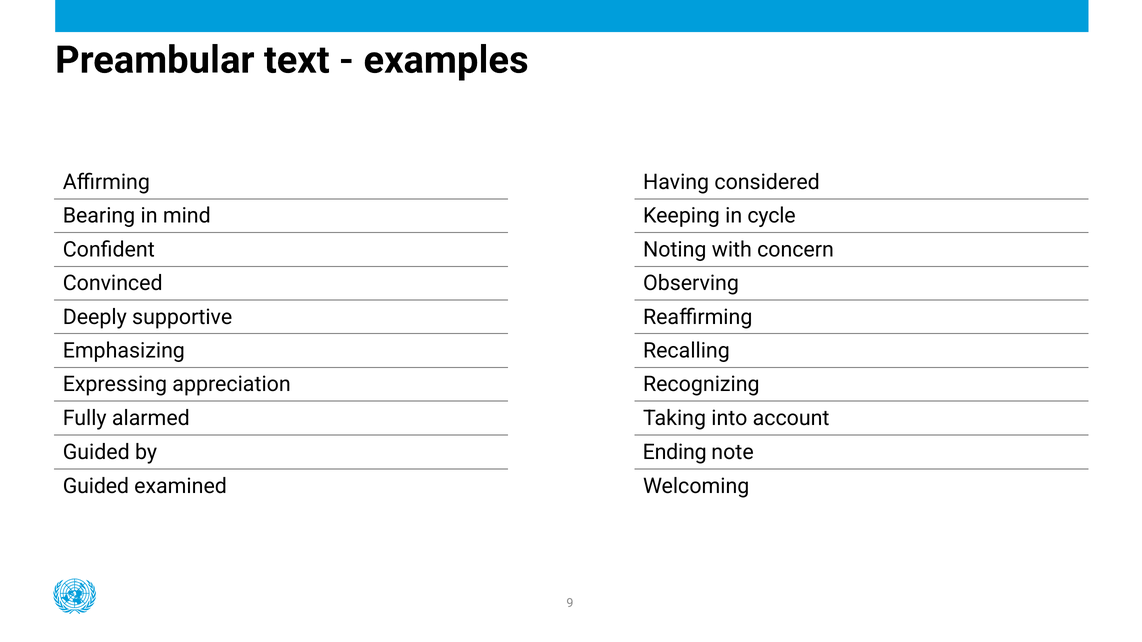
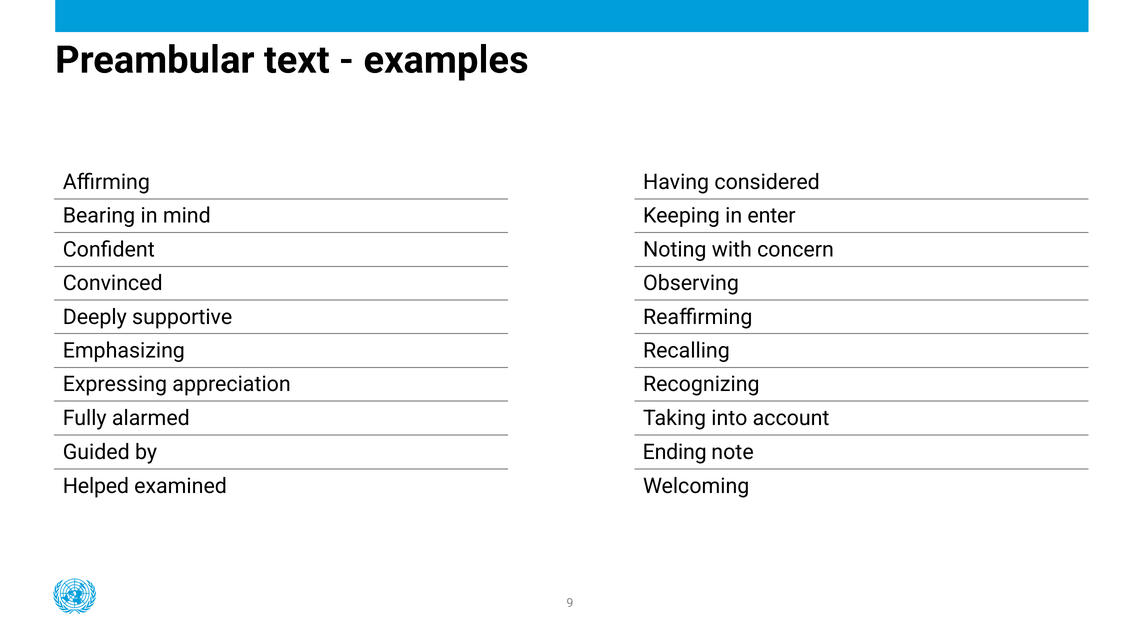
cycle: cycle -> enter (771, 216)
Guided: Guided -> Helped (96, 486)
